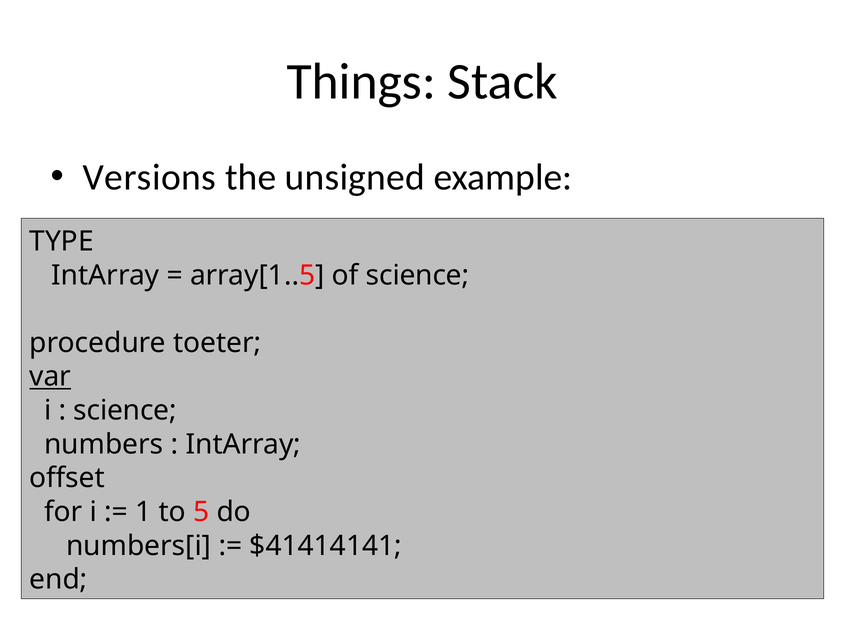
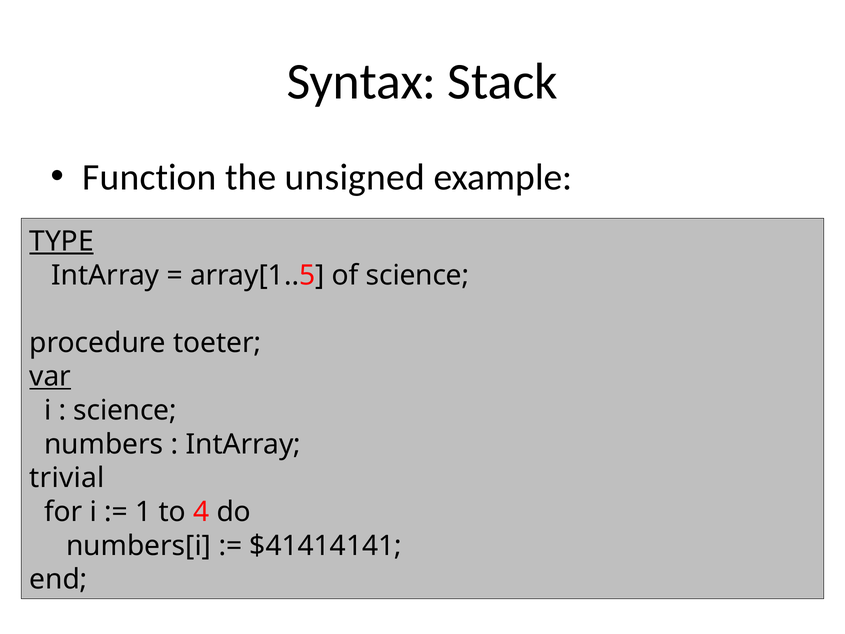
Things: Things -> Syntax (361, 82)
Versions: Versions -> Function (150, 177)
TYPE underline: none -> present (62, 241)
offset: offset -> trivial (67, 478)
5: 5 -> 4 (201, 512)
